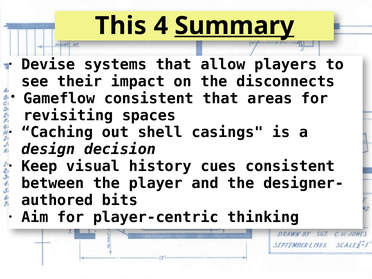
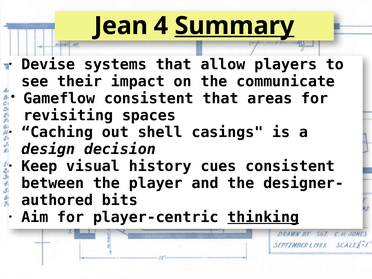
This: This -> Jean (121, 26)
disconnects: disconnects -> communicate (286, 81)
thinking underline: none -> present (263, 217)
